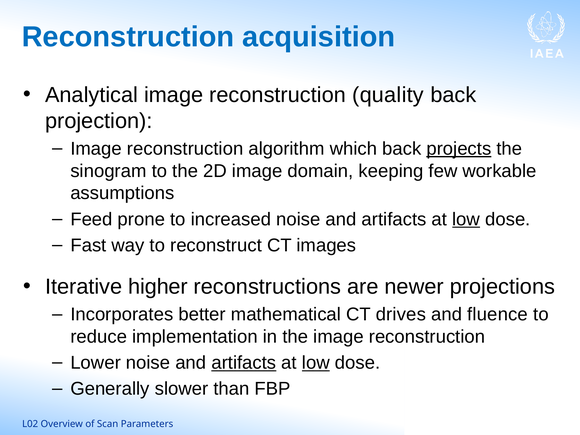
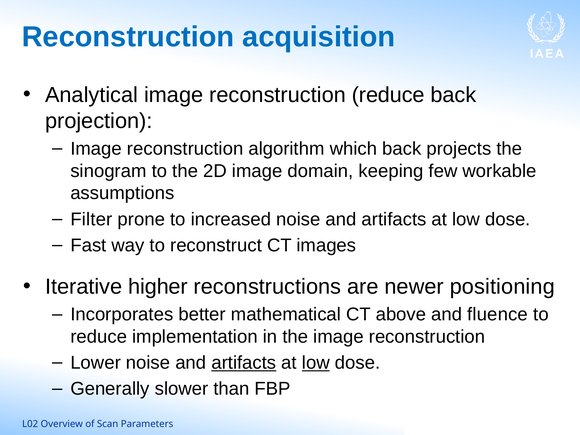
reconstruction quality: quality -> reduce (388, 95)
projects underline: present -> none (459, 149)
Feed: Feed -> Filter (91, 219)
low underline: present -> none (466, 219)
projections: projections -> positioning (502, 287)
drives: drives -> above (401, 314)
